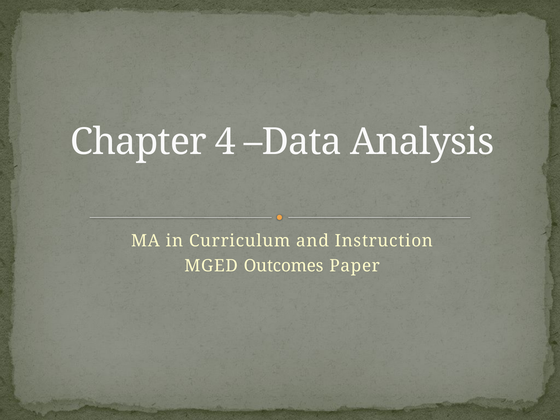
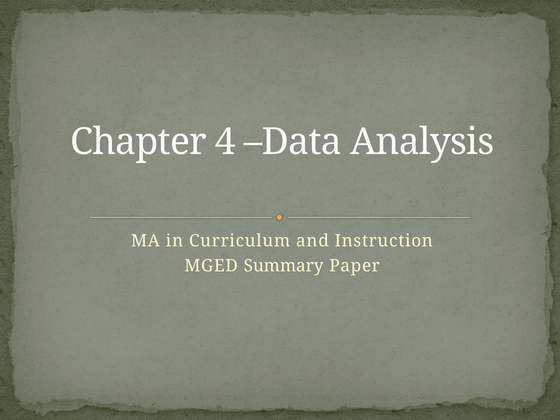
Outcomes: Outcomes -> Summary (284, 266)
